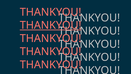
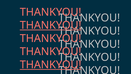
THANKYOU underline: none -> present (51, 64)
